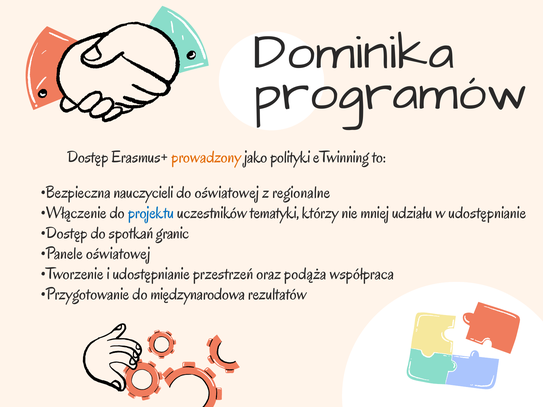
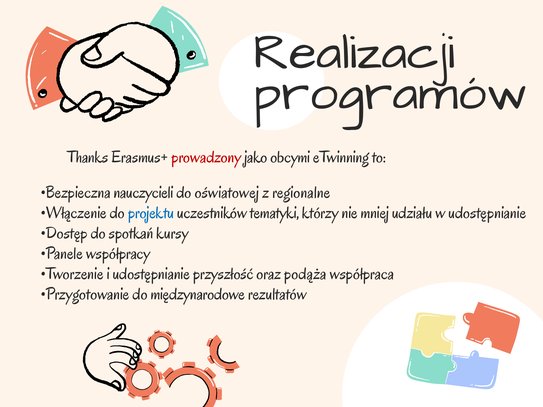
Dominika: Dominika -> Realizacji (354, 51)
Dostęp: Dostęp -> Thanks (88, 157)
prowadzony colour: orange -> red (206, 157)
polityki: polityki -> obcymi (290, 157)
granic: granic -> kursy (173, 233)
Panele oświatowej: oświatowej -> współpracy (118, 254)
przestrzeń: przestrzeń -> przyszłość (223, 274)
międzynarodowa: międzynarodowa -> międzynarodowe (198, 294)
